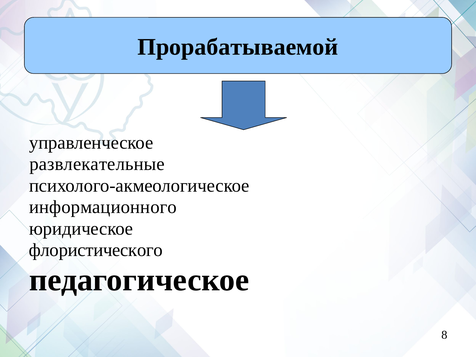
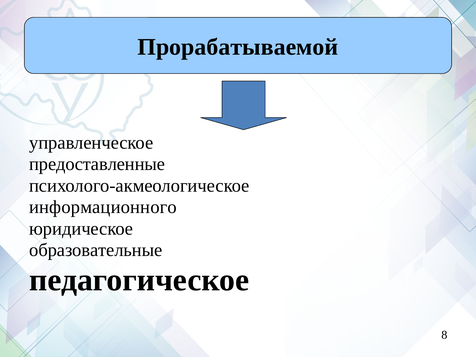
развлекательные: развлекательные -> предоставленные (97, 164)
флористического: флористического -> образовательные (96, 250)
